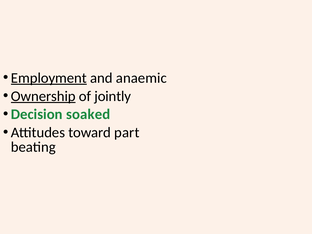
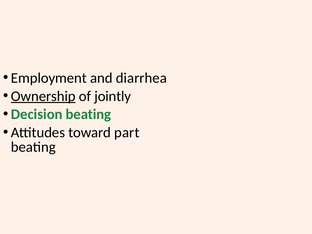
Employment underline: present -> none (49, 78)
anaemic: anaemic -> diarrhea (141, 78)
Decision soaked: soaked -> beating (88, 114)
